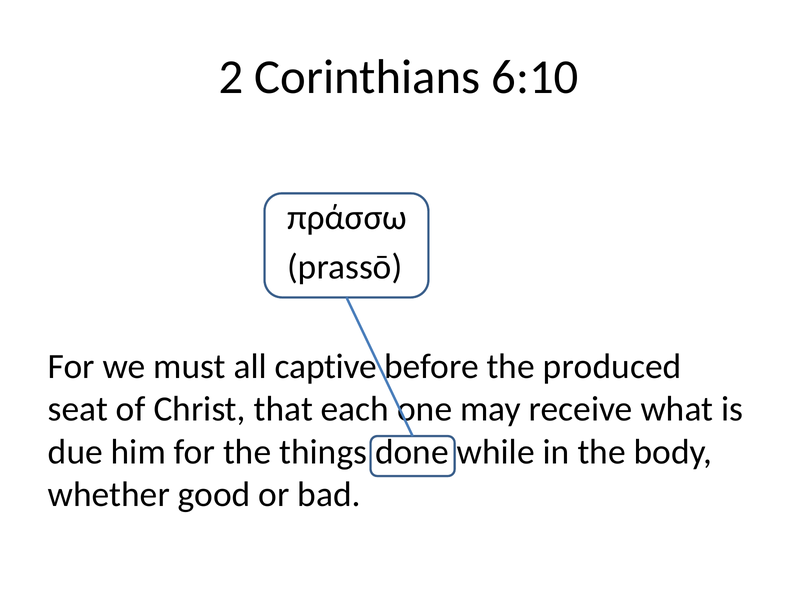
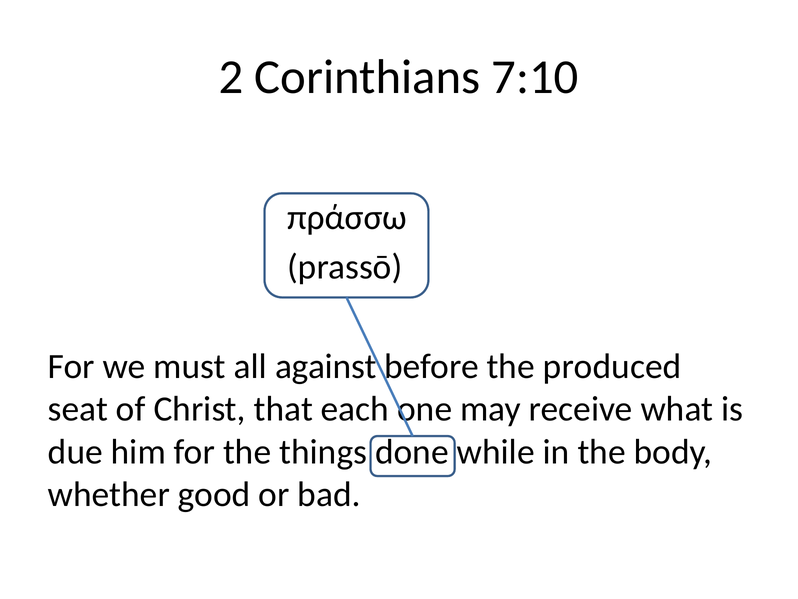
6:10: 6:10 -> 7:10 (535, 77)
captive: captive -> against (326, 366)
